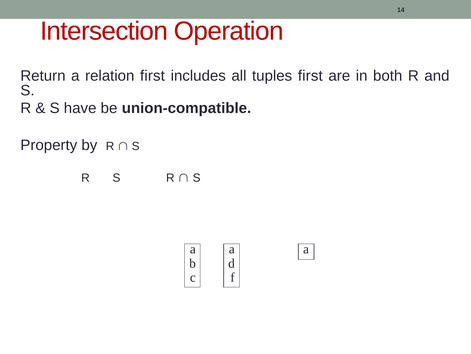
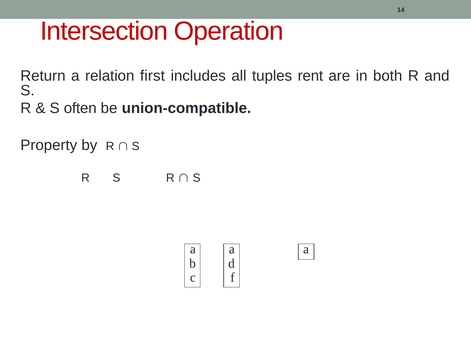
tuples first: first -> rent (310, 76)
have: have -> often (80, 108)
